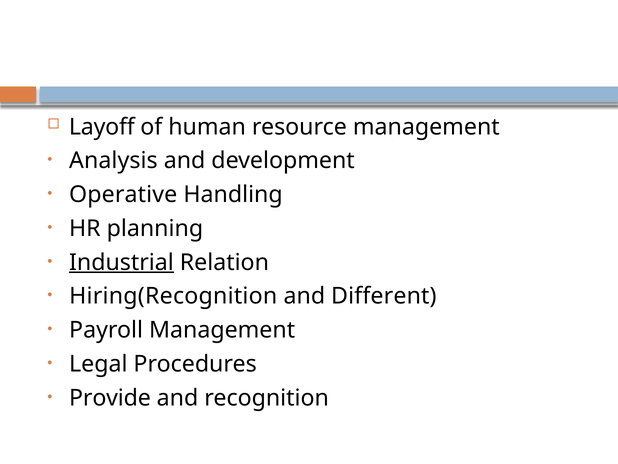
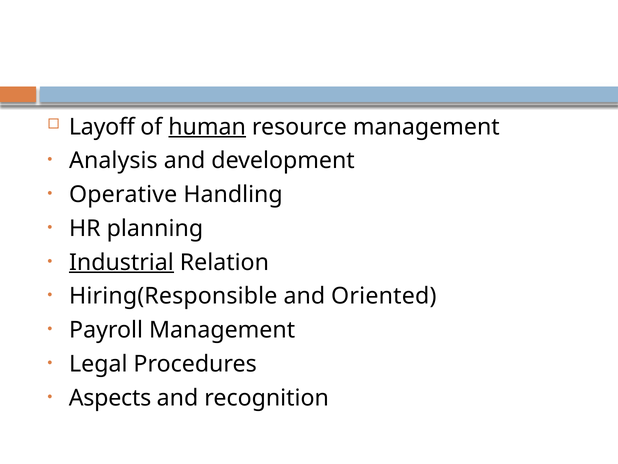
human underline: none -> present (207, 127)
Hiring(Recognition: Hiring(Recognition -> Hiring(Responsible (173, 296)
Different: Different -> Oriented (384, 296)
Provide: Provide -> Aspects (110, 397)
